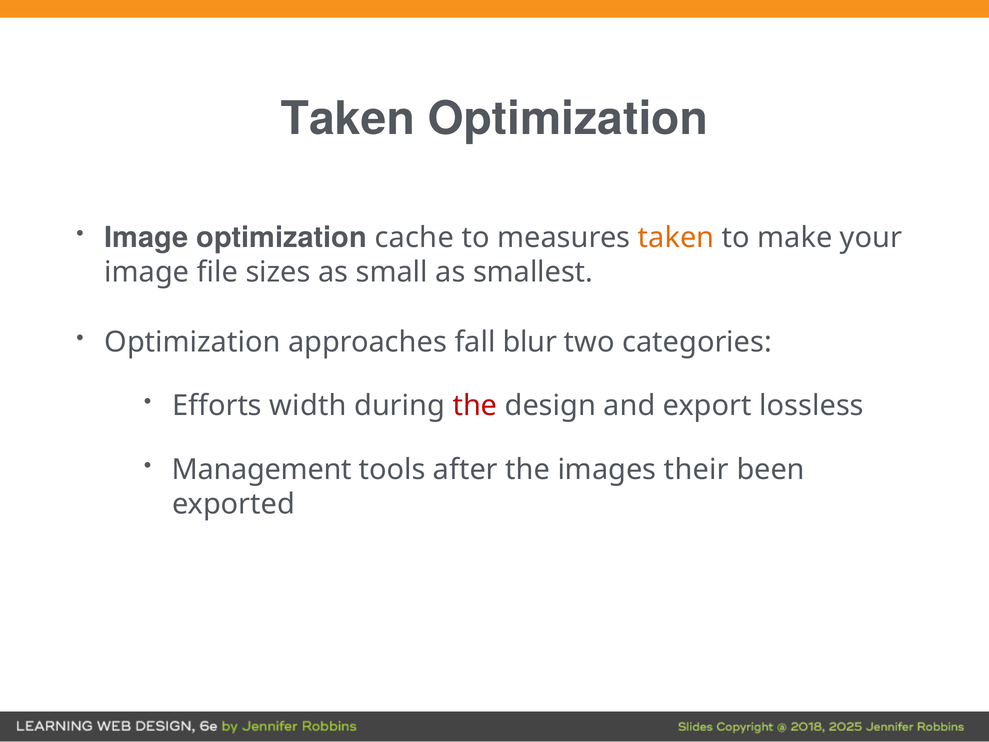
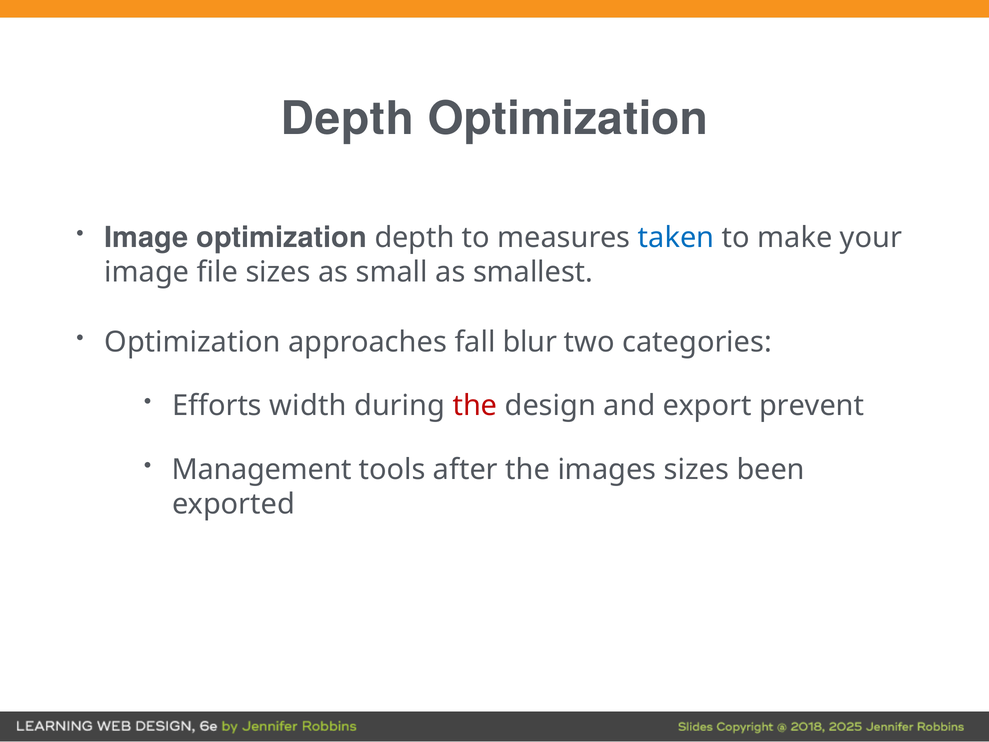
Taken: Taken -> Depth (348, 119)
optimization cache: cache -> depth (414, 238)
taken colour: orange -> blue (676, 238)
lossless: lossless -> prevent (812, 406)
images their: their -> sizes (696, 469)
